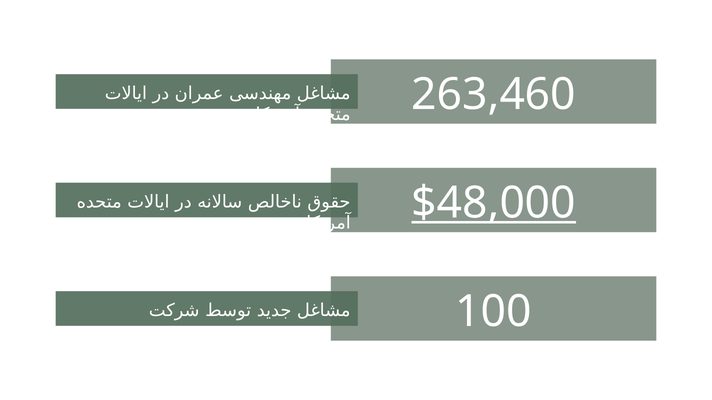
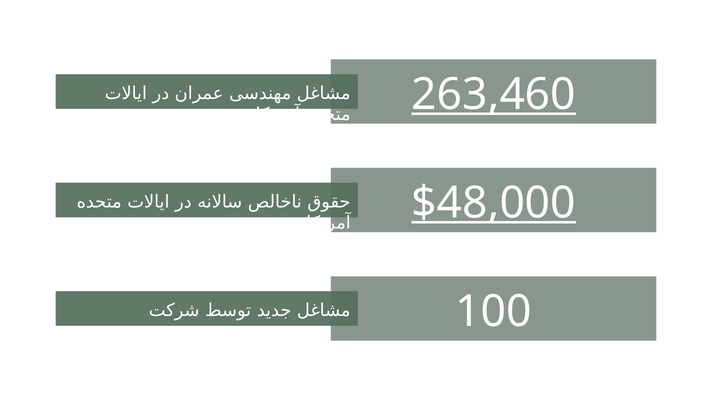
263,460 underline: none -> present (494, 95)
